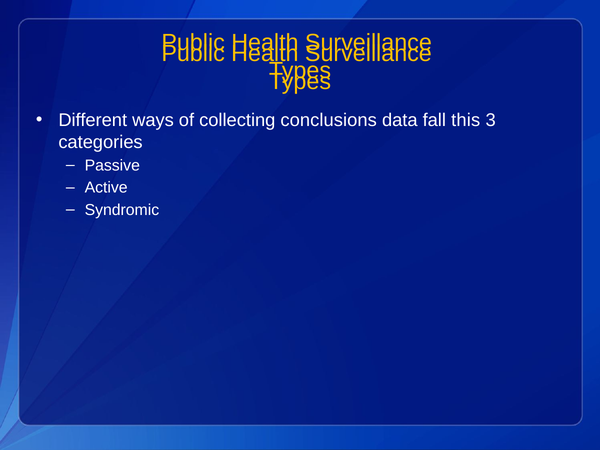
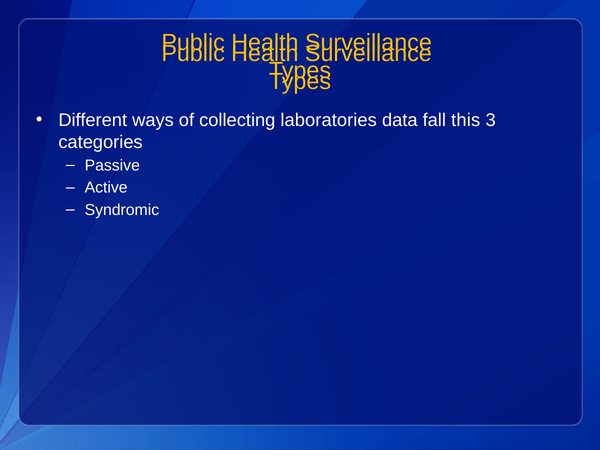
conclusions: conclusions -> laboratories (329, 120)
